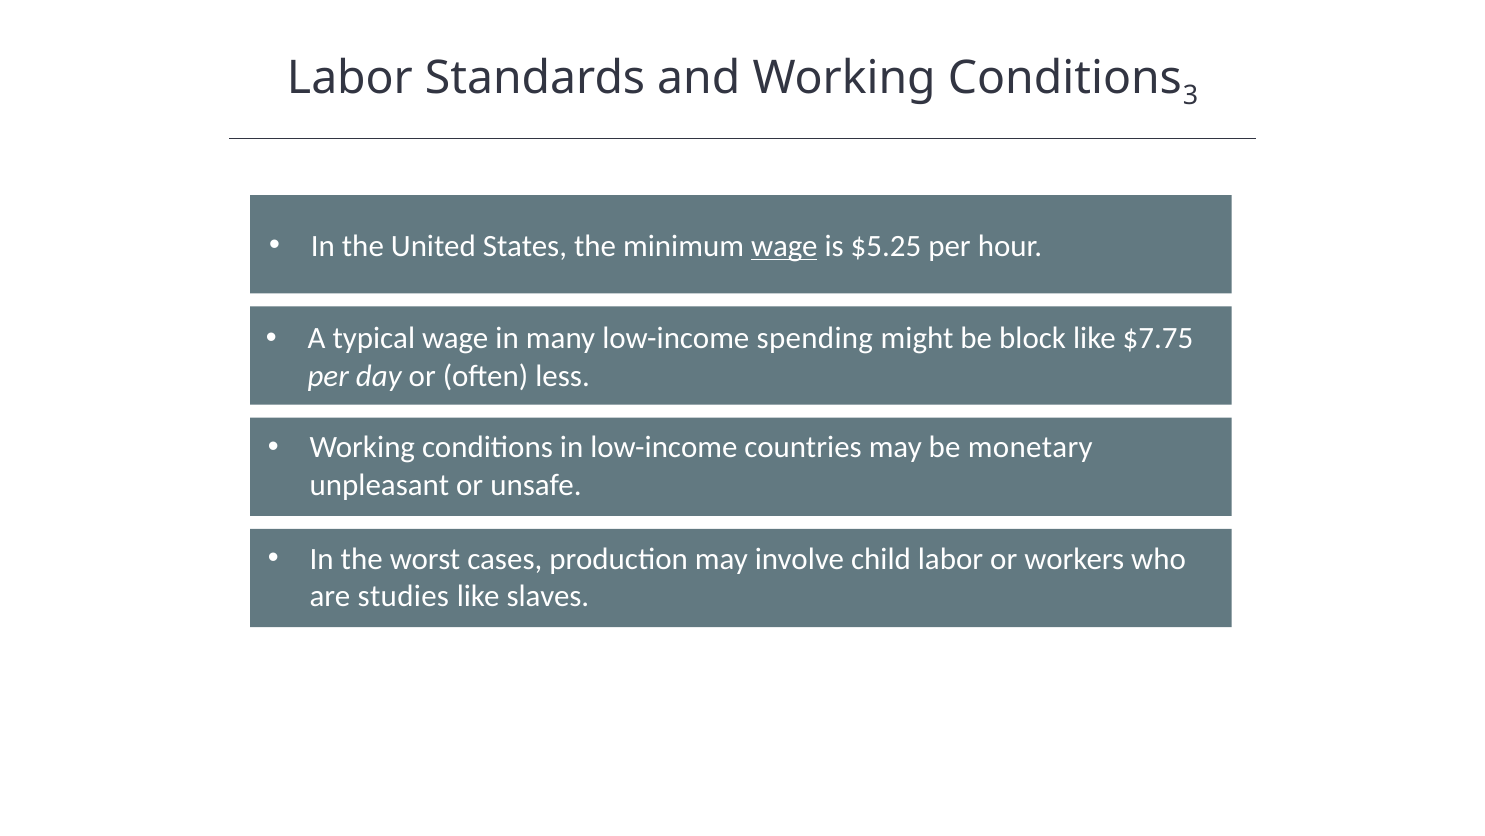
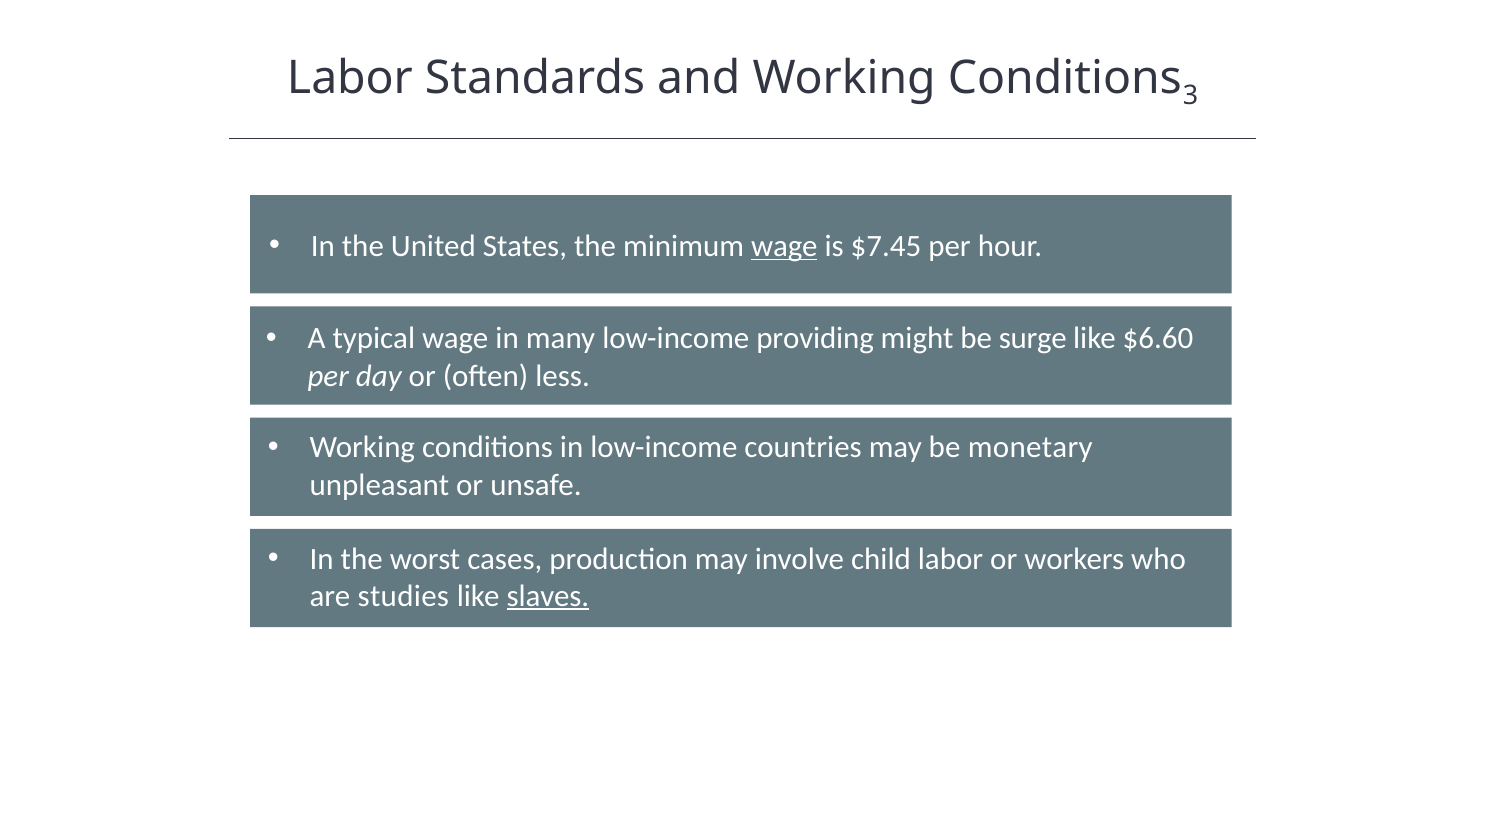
$5.25: $5.25 -> $7.45 (886, 246)
spending: spending -> providing (815, 338)
block: block -> surge (1033, 338)
$7.75: $7.75 -> $6.60 (1158, 338)
slaves underline: none -> present (548, 596)
